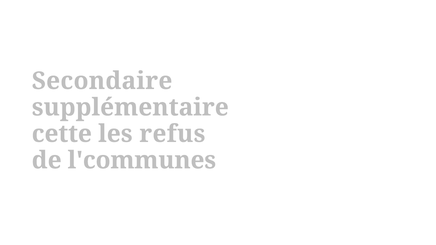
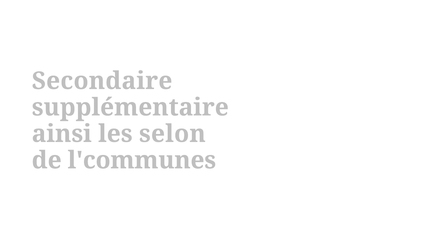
cette: cette -> ainsi (62, 134)
refus: refus -> selon (172, 134)
